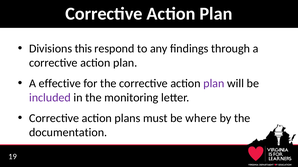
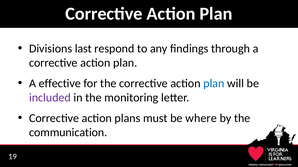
this: this -> last (83, 49)
plan colour: purple -> blue (214, 84)
documentation: documentation -> communication (68, 133)
